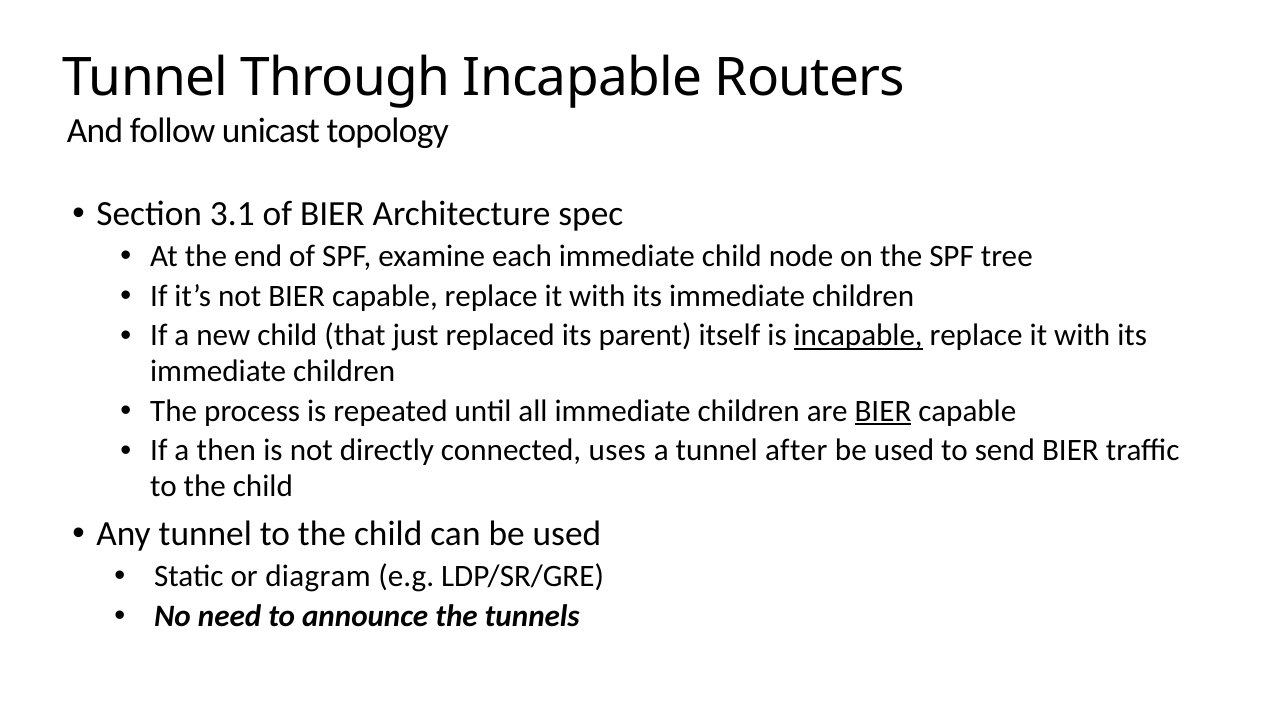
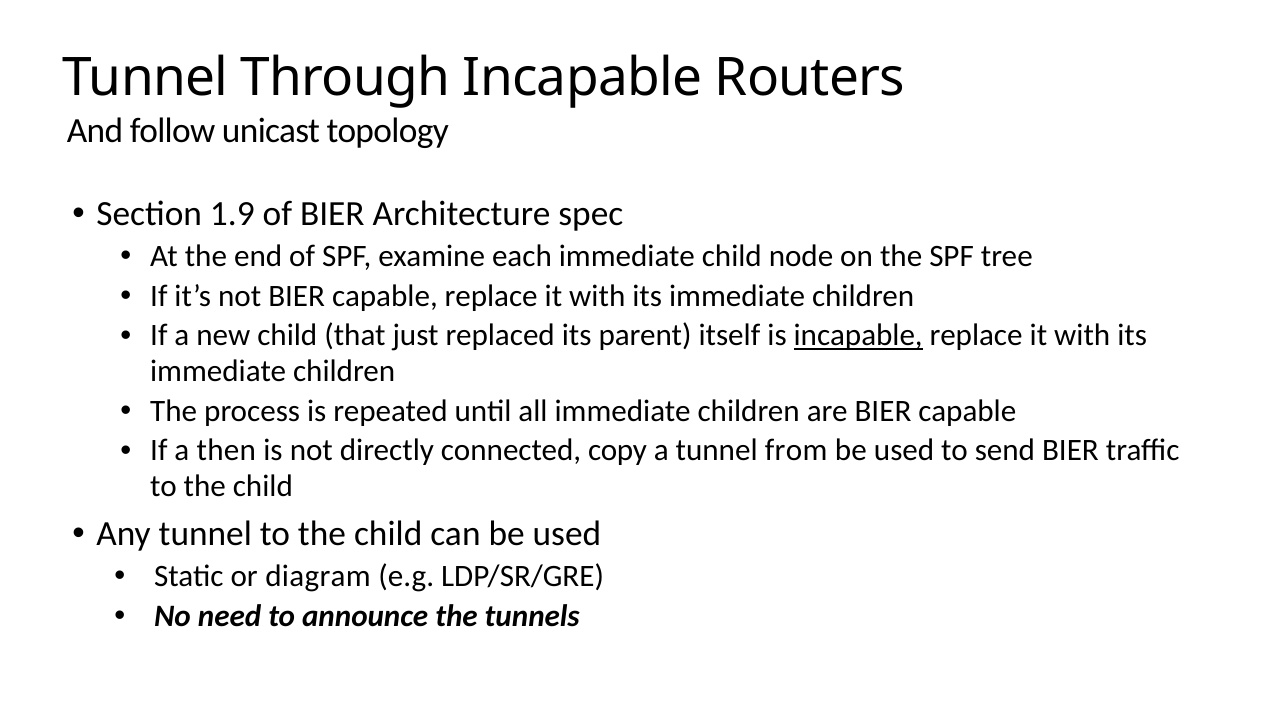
3.1: 3.1 -> 1.9 (232, 214)
BIER underline: present -> none (883, 411)
uses: uses -> copy (618, 451)
after: after -> from (796, 451)
